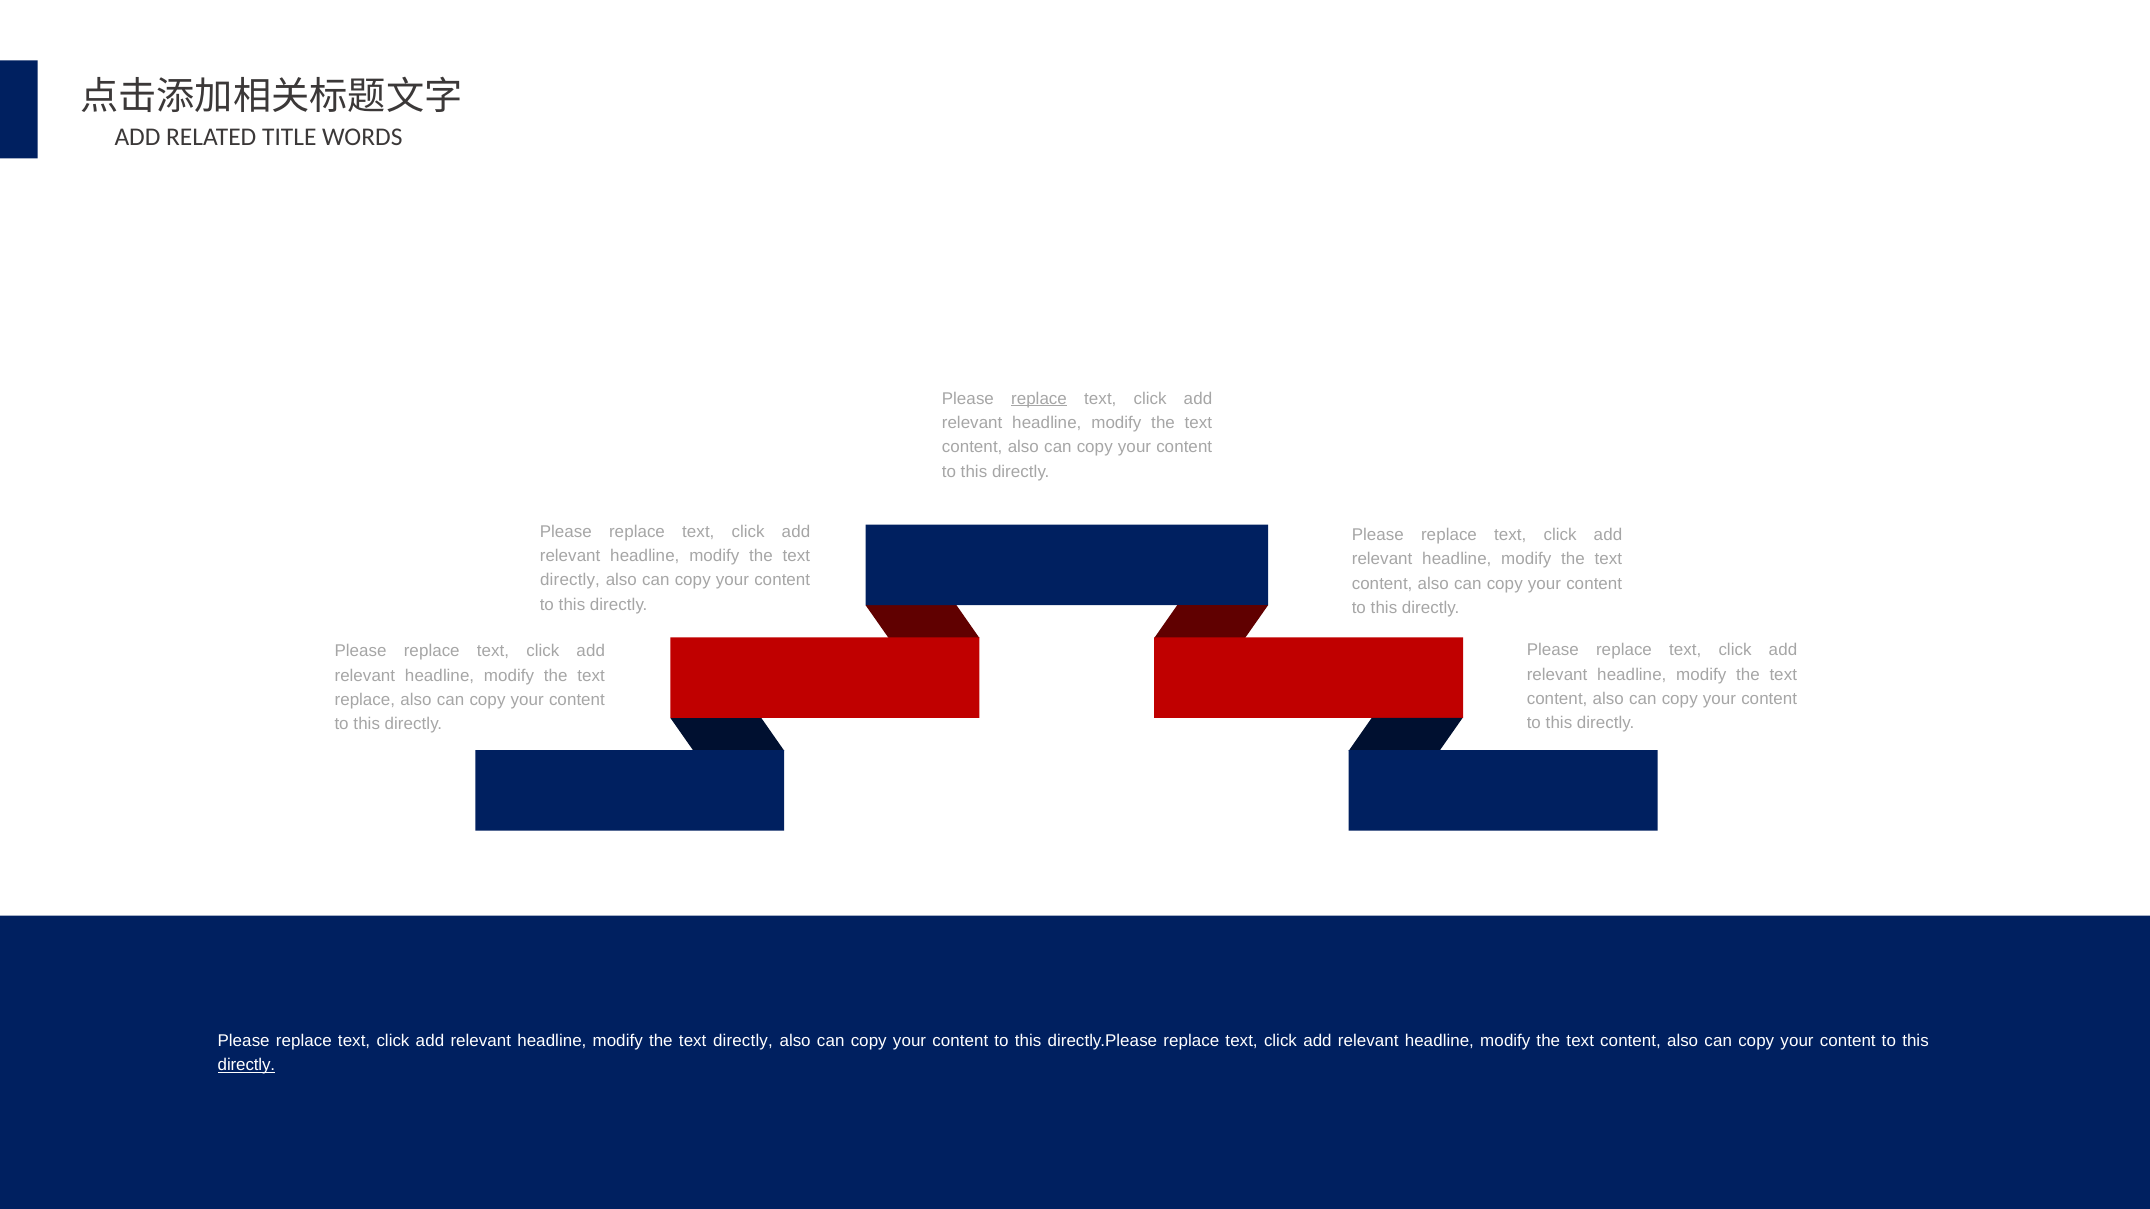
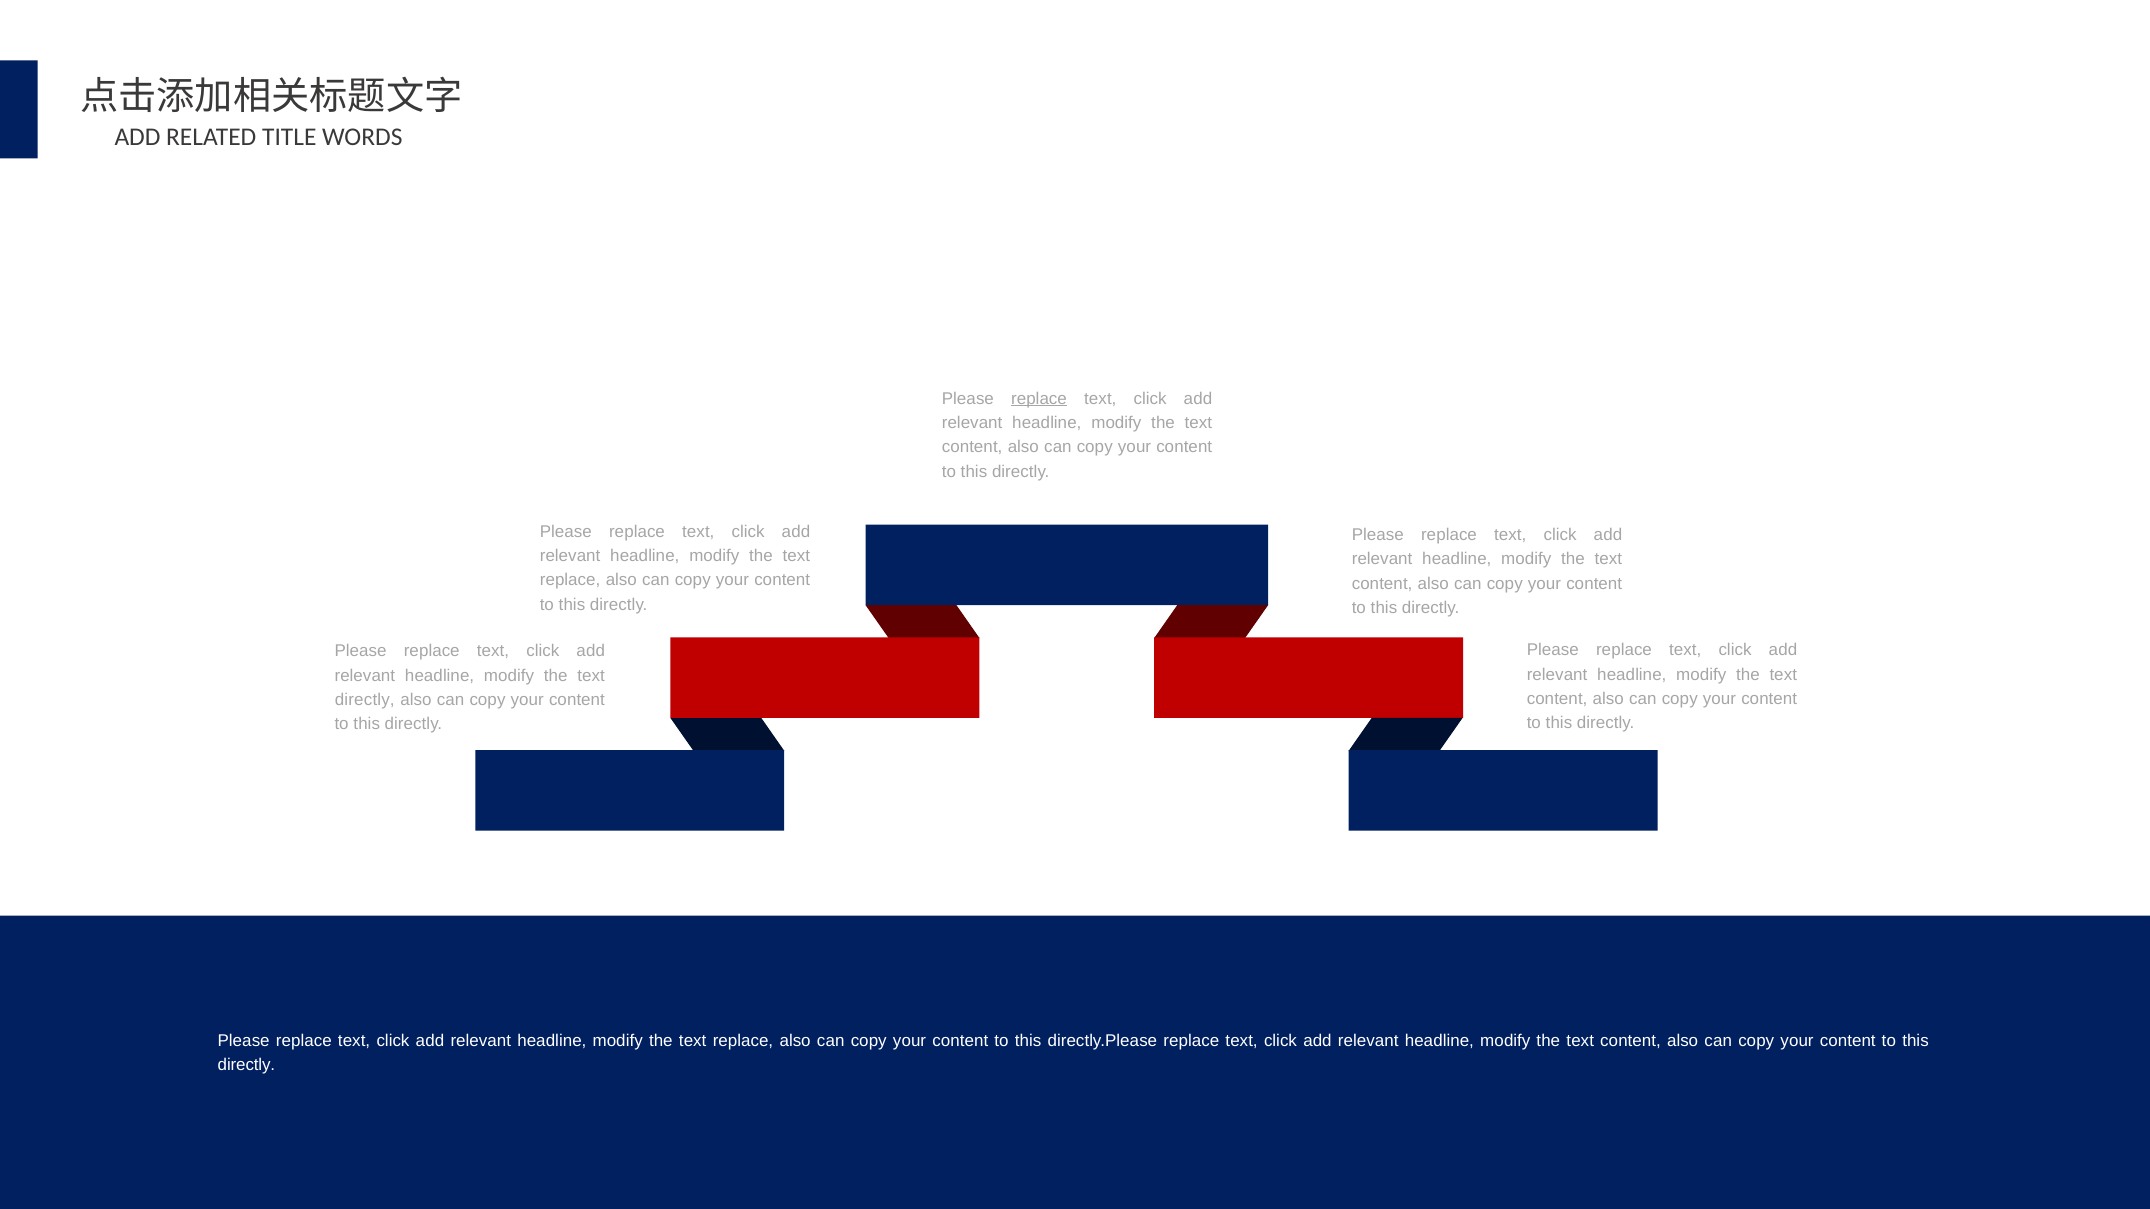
directly: directly -> replace (570, 580)
replace: replace -> directly (365, 700)
directly: directly -> replace (743, 1041)
directly underline: present -> none (246, 1065)
